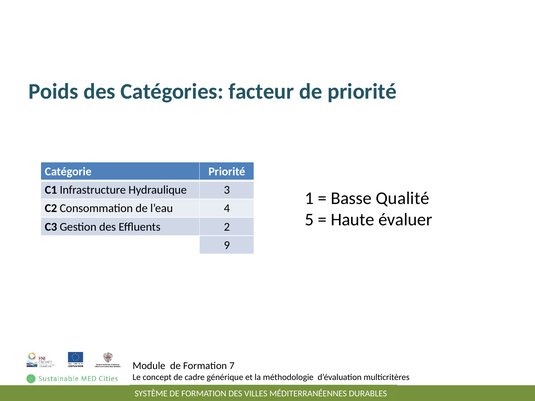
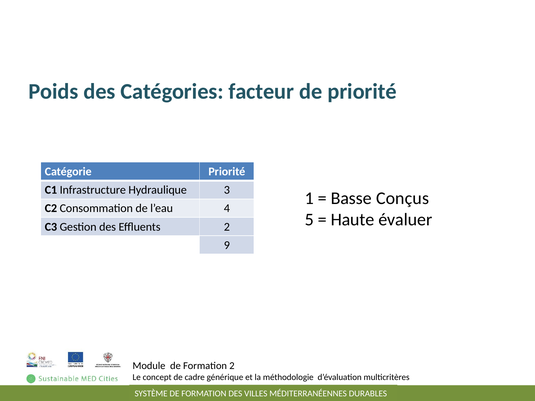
Qualité: Qualité -> Conçus (403, 198)
7: 7 -> 2 (232, 366)
